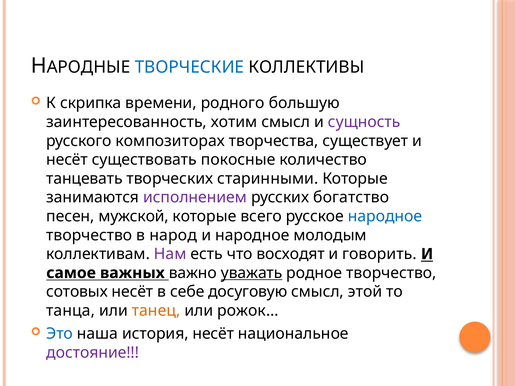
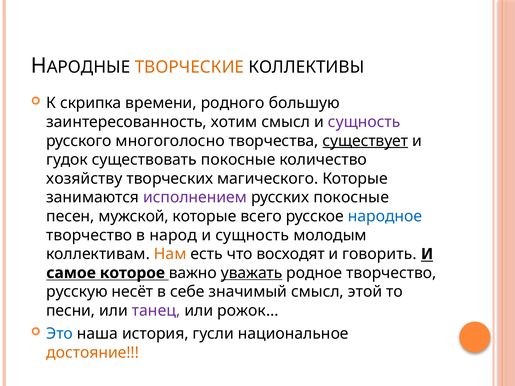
ТВОРЧЕСКИЕ colour: blue -> orange (189, 67)
композиторах: композиторах -> многоголосно (170, 141)
существует underline: none -> present (365, 141)
несёт: несёт -> гудок (67, 160)
танцевать: танцевать -> хозяйству (84, 179)
старинными: старинными -> магического (268, 179)
русских богатство: богатство -> покосные (351, 198)
народное: народное -> сущность (252, 235)
Нам colour: purple -> orange (170, 254)
важных: важных -> которое (132, 273)
сотовых: сотовых -> русскую (77, 292)
досуговую: досуговую -> значимый (248, 292)
танца: танца -> песни (71, 311)
танец colour: orange -> purple (156, 311)
история несёт: несёт -> гусли (213, 334)
достояние colour: purple -> orange (93, 353)
